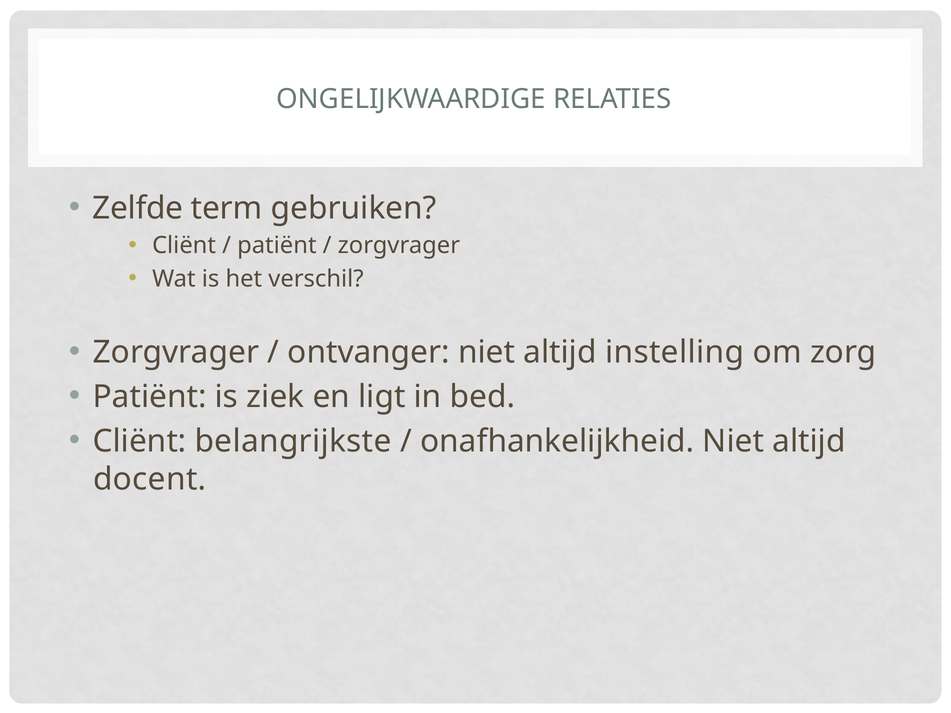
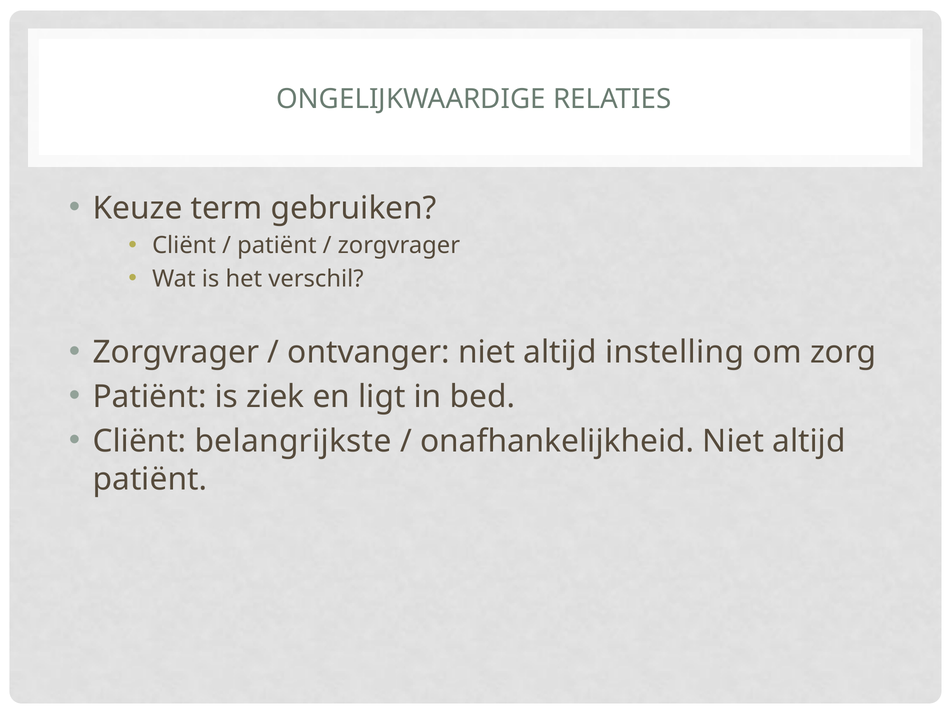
Zelfde: Zelfde -> Keuze (138, 208)
docent: docent -> patiënt (150, 479)
